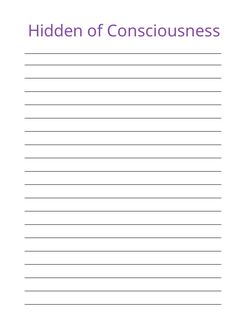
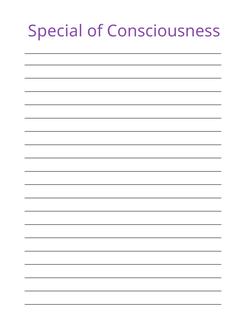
Hidden: Hidden -> Special (55, 31)
